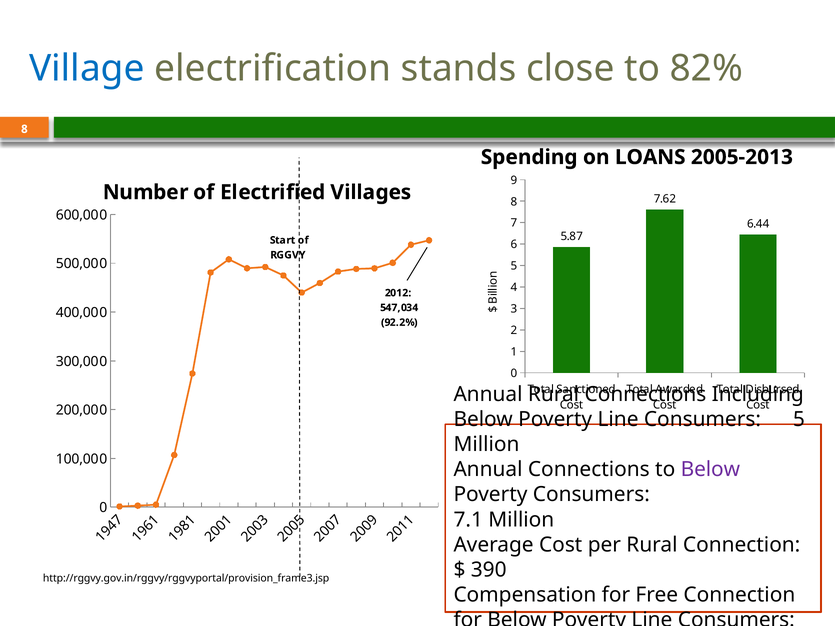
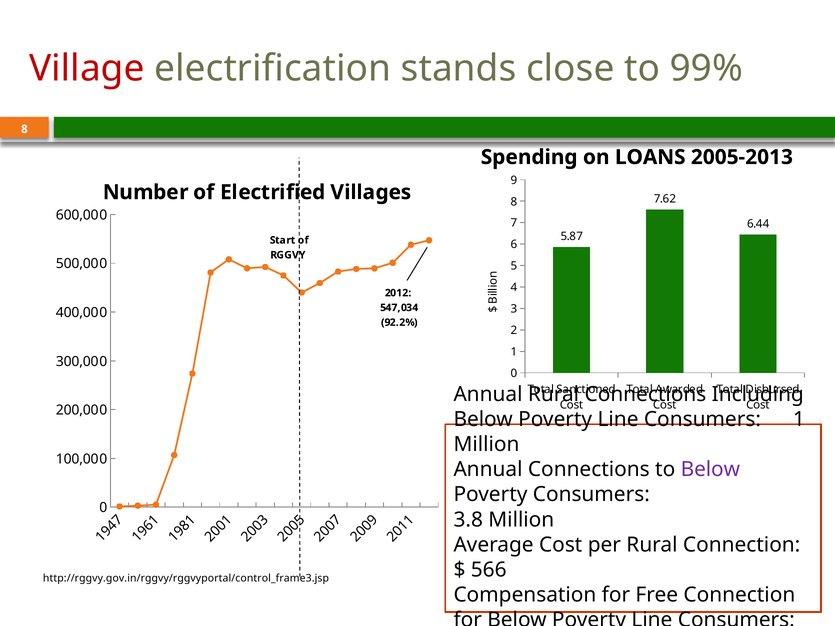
Village colour: blue -> red (87, 69)
82%: 82% -> 99% (706, 69)
Consumers 5: 5 -> 1 (799, 420)
7.1: 7.1 -> 3.8 (468, 520)
390: 390 -> 566 (489, 570)
http://rggvy.gov.in/rggvy/rggvyportal/provision_frame3.jsp: http://rggvy.gov.in/rggvy/rggvyportal/provision_frame3.jsp -> http://rggvy.gov.in/rggvy/rggvyportal/control_frame3.jsp (186, 578)
